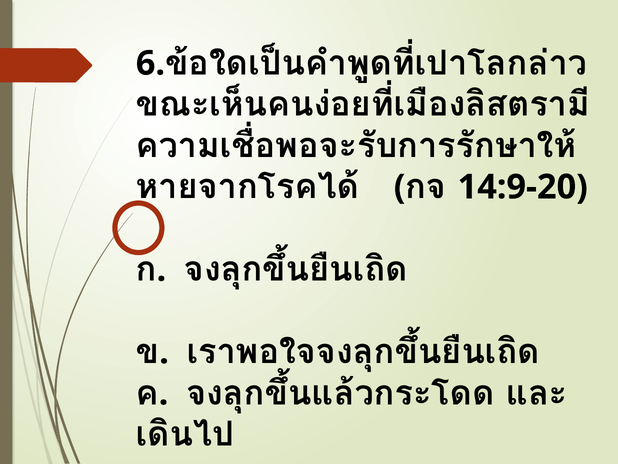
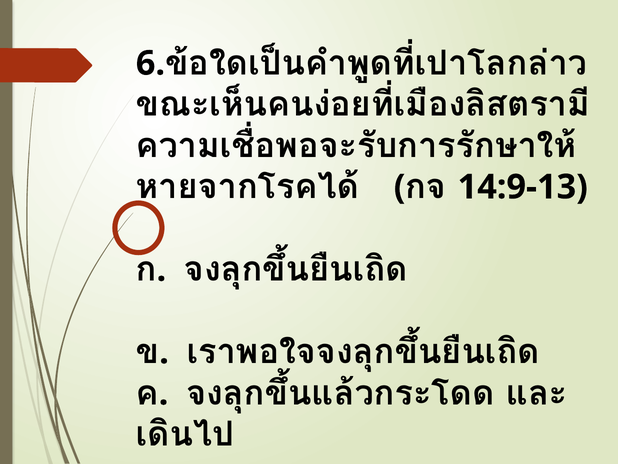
14:9-20: 14:9-20 -> 14:9-13 (523, 187)
